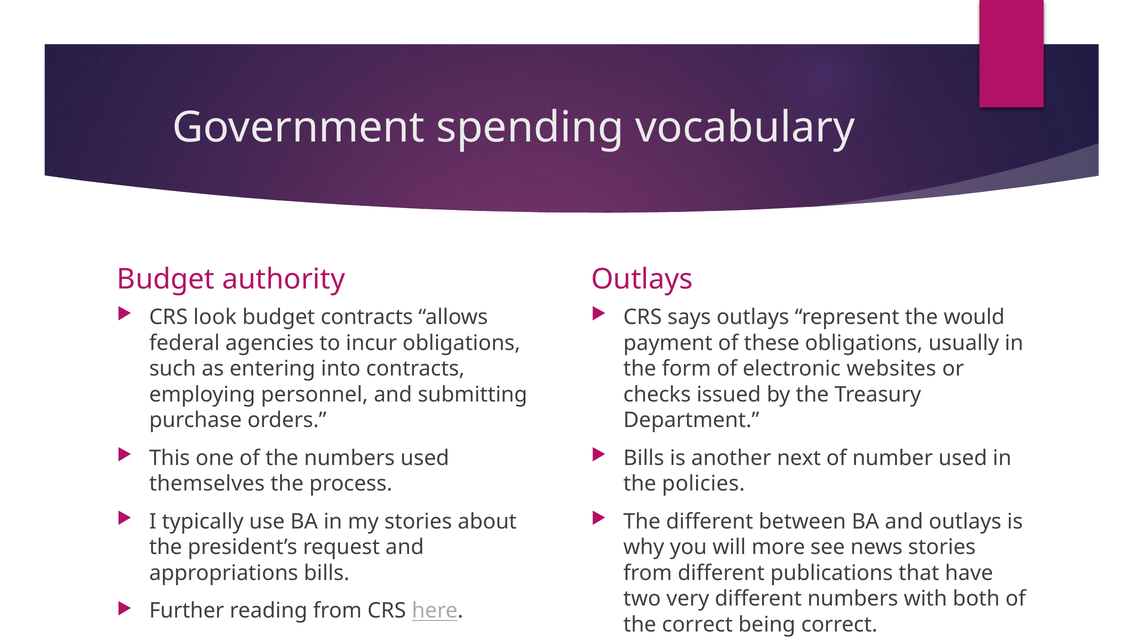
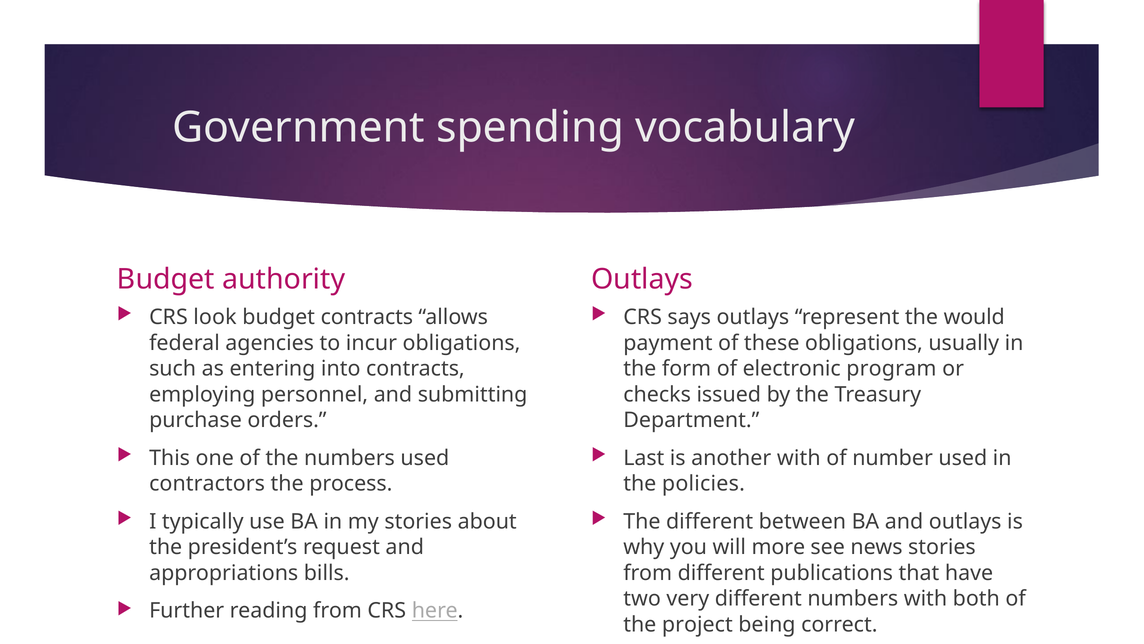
websites: websites -> program (891, 369)
Bills: Bills -> Last (644, 458)
another next: next -> with (799, 458)
themselves: themselves -> contractors (207, 483)
the correct: correct -> project (697, 624)
